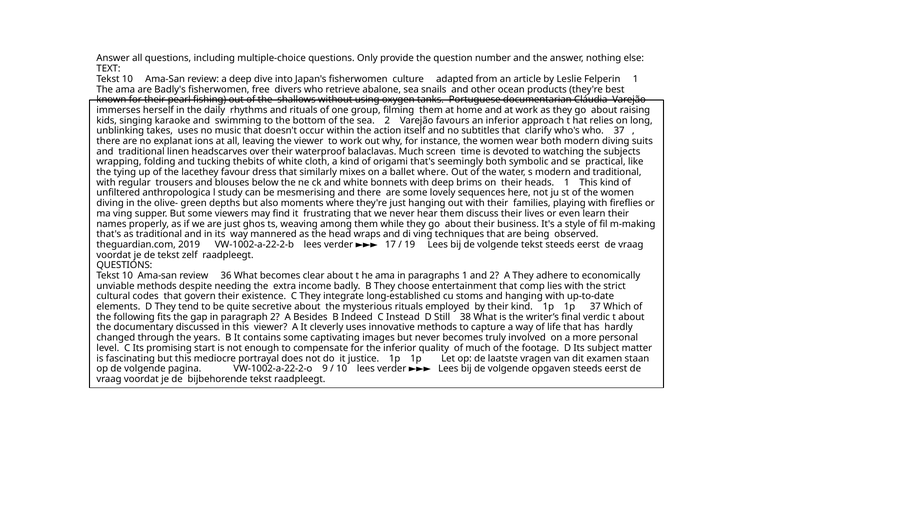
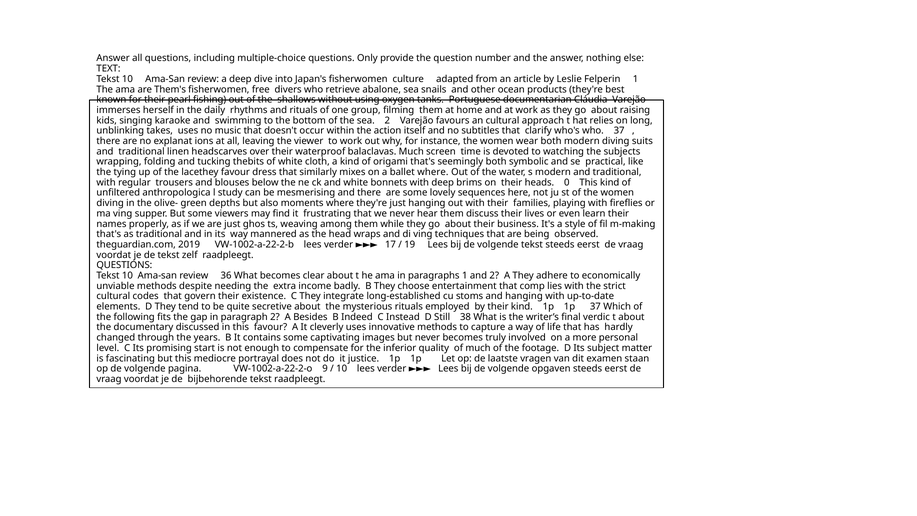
Badly's: Badly's -> Them's (170, 89)
an inferior: inferior -> cultural (503, 120)
heads 1: 1 -> 0 (567, 182)
this viewer: viewer -> favour (271, 327)
